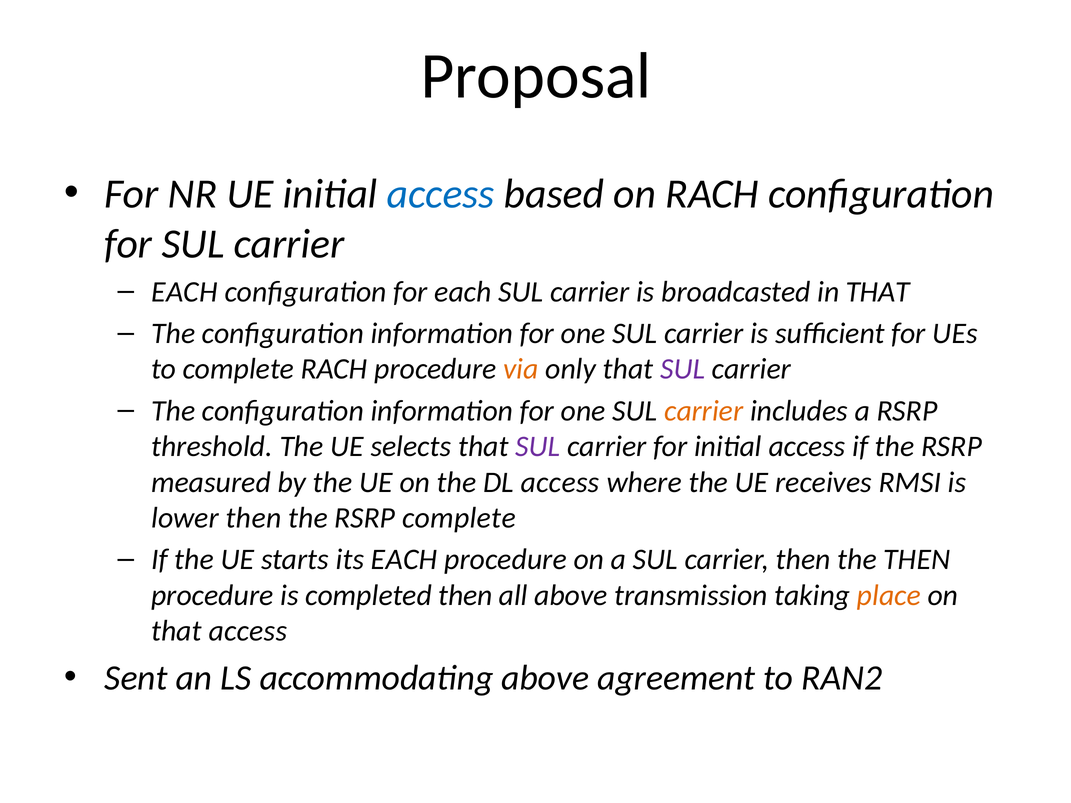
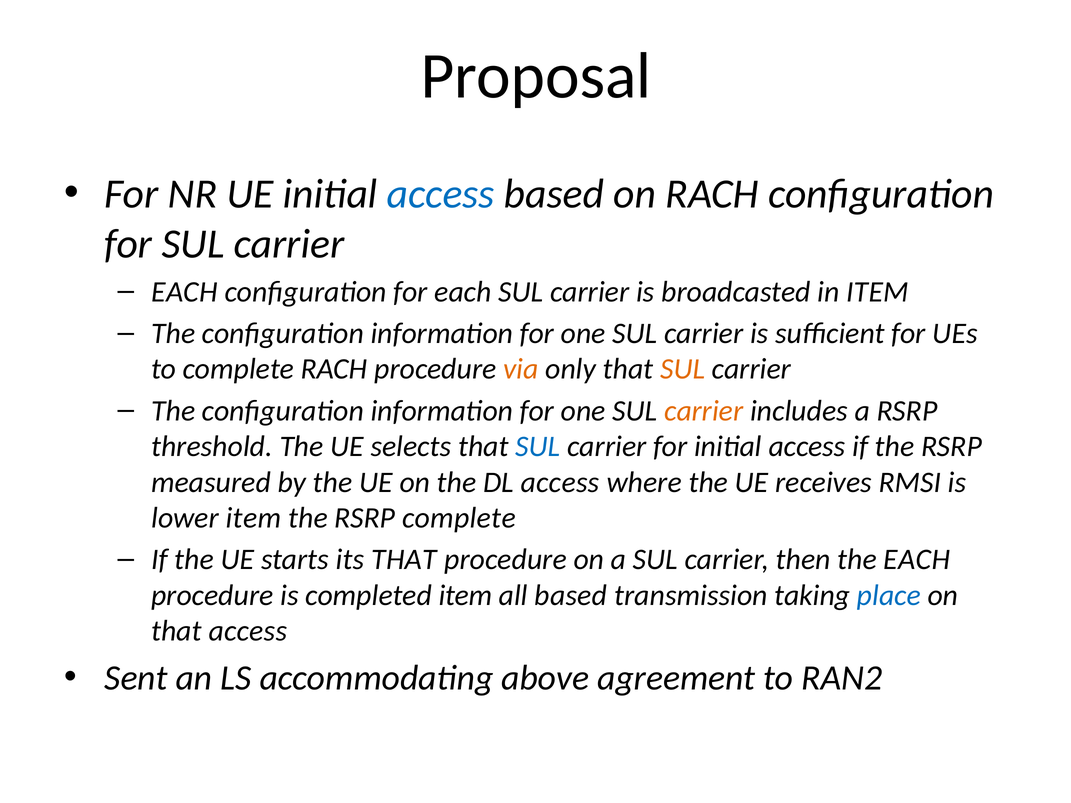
in THAT: THAT -> ITEM (877, 292)
SUL colour: purple -> orange (683, 369)
SUL colour: purple -> blue (538, 447)
lower then: then -> item (254, 518)
its EACH: EACH -> THAT (404, 560)
the THEN: THEN -> EACH (917, 560)
completed then: then -> item (465, 595)
all above: above -> based (571, 595)
place colour: orange -> blue (889, 595)
